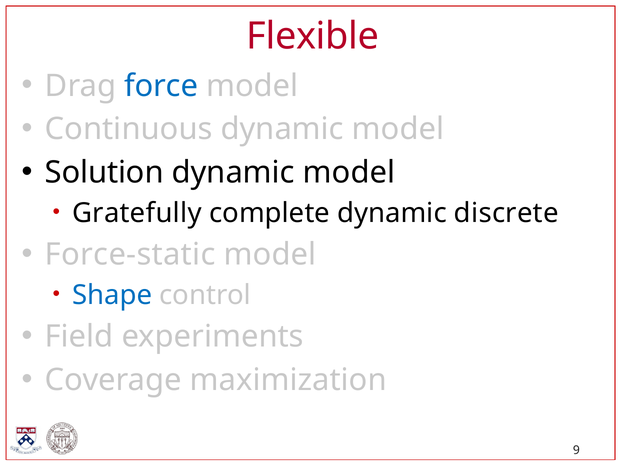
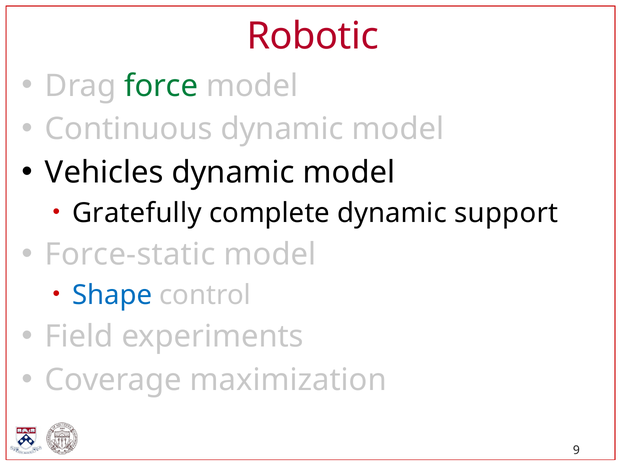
Flexible: Flexible -> Robotic (313, 36)
force colour: blue -> green (161, 86)
Solution: Solution -> Vehicles (104, 173)
discrete: discrete -> support (506, 213)
